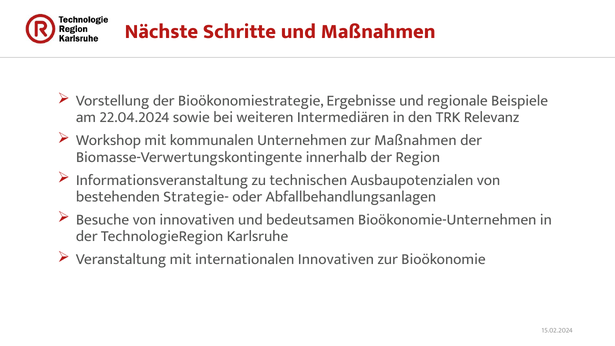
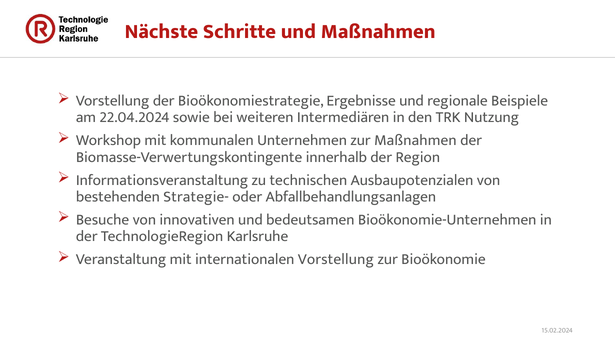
Relevanz: Relevanz -> Nutzung (491, 117)
internationalen Innovativen: Innovativen -> Vorstellung (336, 259)
